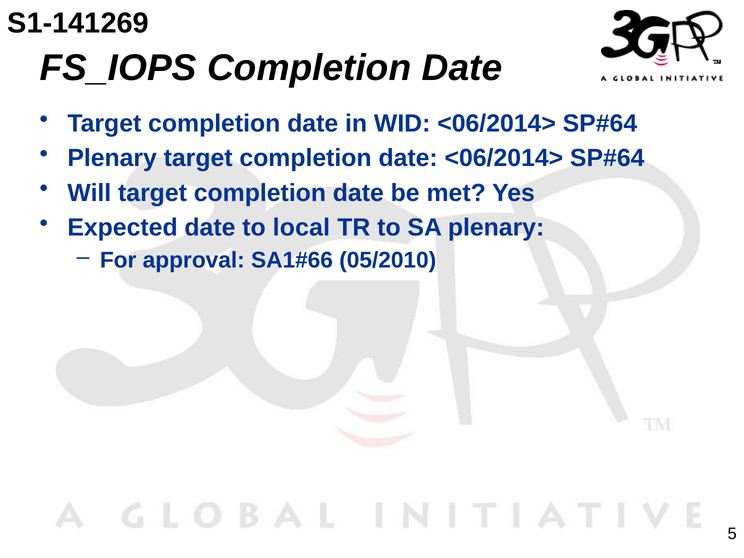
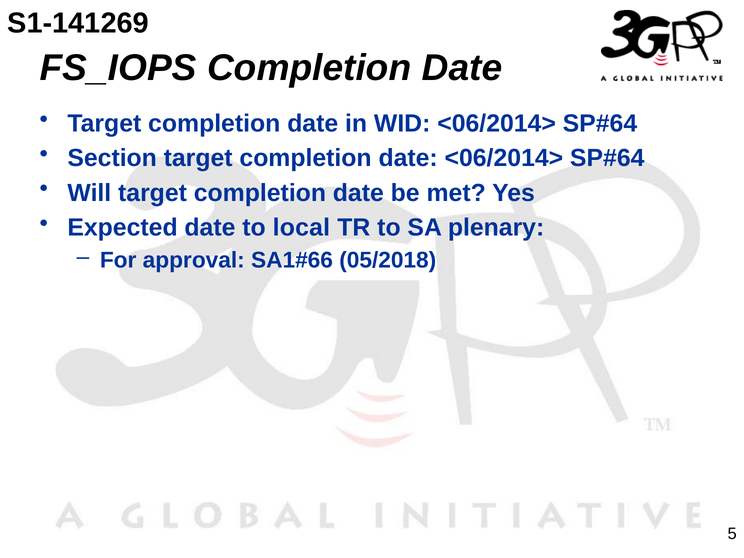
Plenary: Plenary -> Section (112, 158)
05/2010: 05/2010 -> 05/2018 (388, 260)
